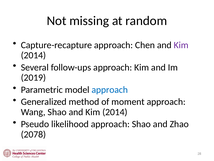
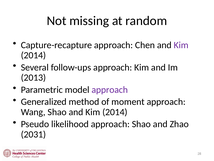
2019: 2019 -> 2013 (33, 77)
approach colour: blue -> purple (110, 89)
2078: 2078 -> 2031 (33, 134)
